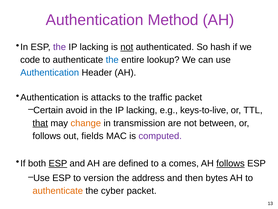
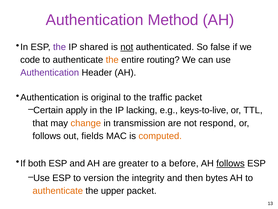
lacking: lacking -> shared (94, 47)
hash: hash -> false (220, 47)
the colour: blue -> orange (112, 60)
lookup: lookup -> routing (163, 60)
Authentication colour: blue -> purple (50, 73)
attacks: attacks -> original (106, 97)
avoid: avoid -> apply (77, 110)
that underline: present -> none (40, 123)
between: between -> respond (218, 123)
computed colour: purple -> orange (160, 136)
ESP underline: present -> none (58, 163)
defined: defined -> greater (133, 163)
comes: comes -> before (184, 163)
address: address -> integrity (148, 178)
cyber: cyber -> upper (113, 190)
